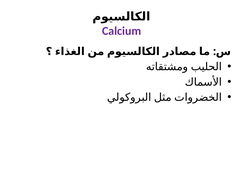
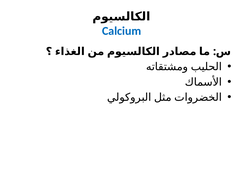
Calcium colour: purple -> blue (122, 31)
